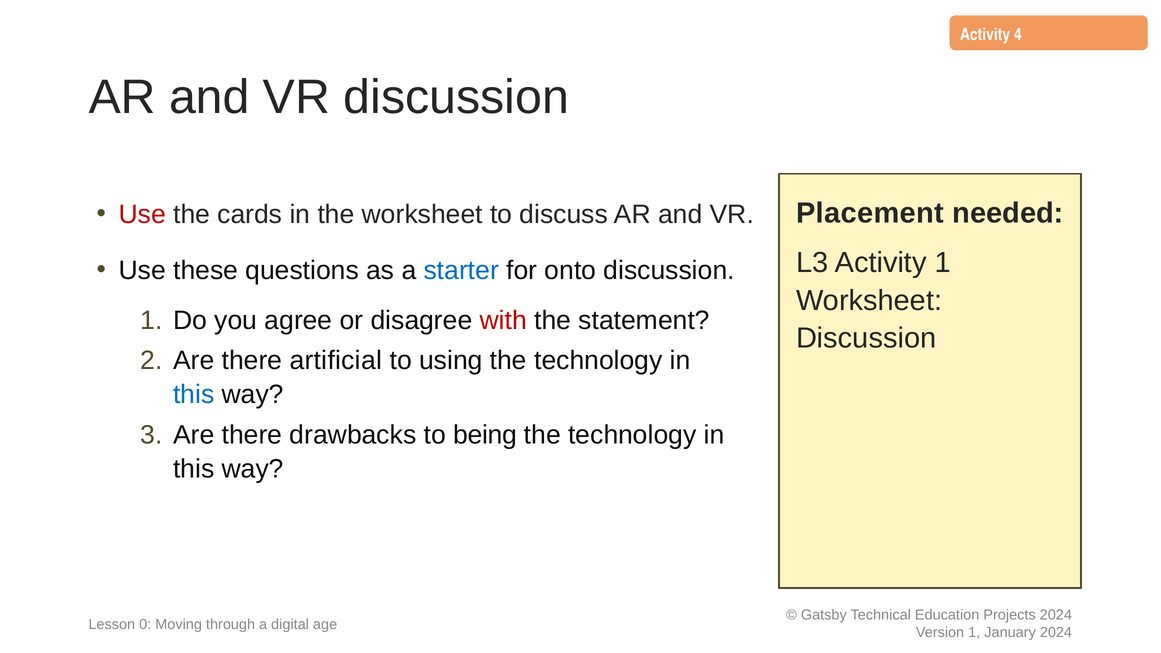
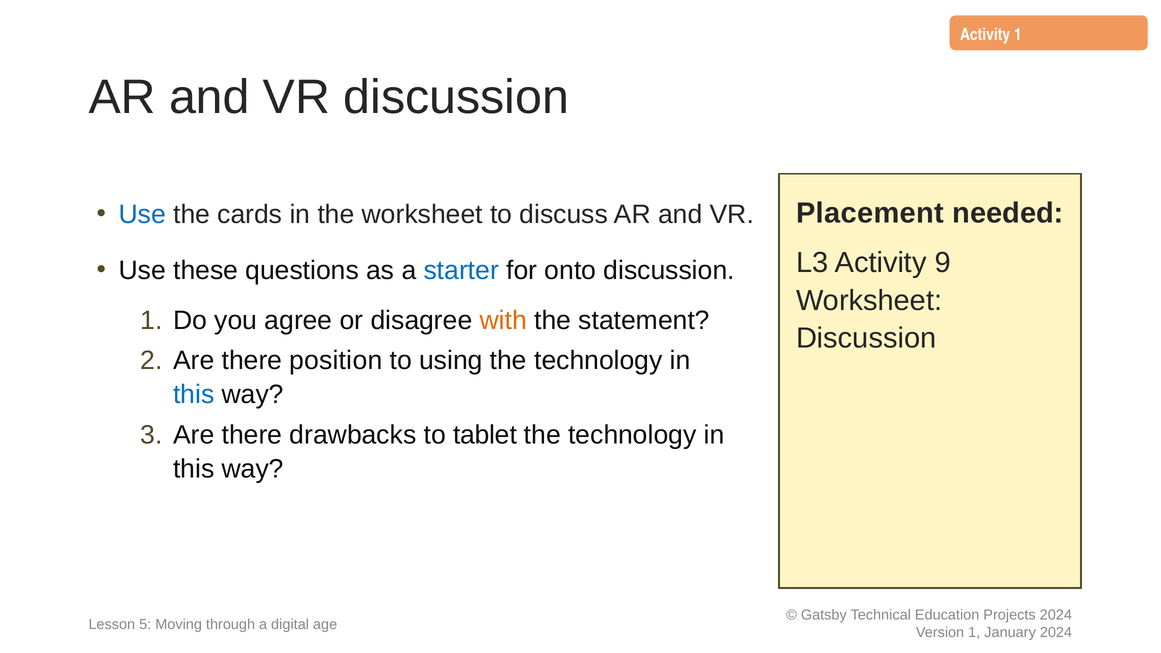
Activity 4: 4 -> 1 (1018, 34)
Use colour: red -> blue (142, 215)
Activity 1: 1 -> 9 (943, 263)
with colour: red -> orange (503, 320)
artificial: artificial -> position (336, 360)
being: being -> tablet (485, 435)
0: 0 -> 5 (145, 624)
